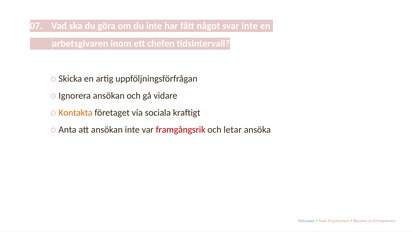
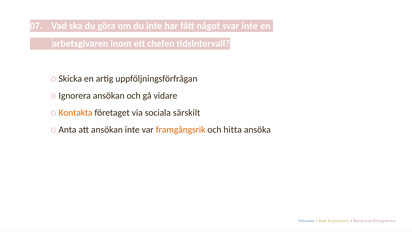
kraftigt: kraftigt -> särskilt (187, 113)
framgångsrik colour: red -> orange (181, 130)
letar: letar -> hitta (233, 130)
